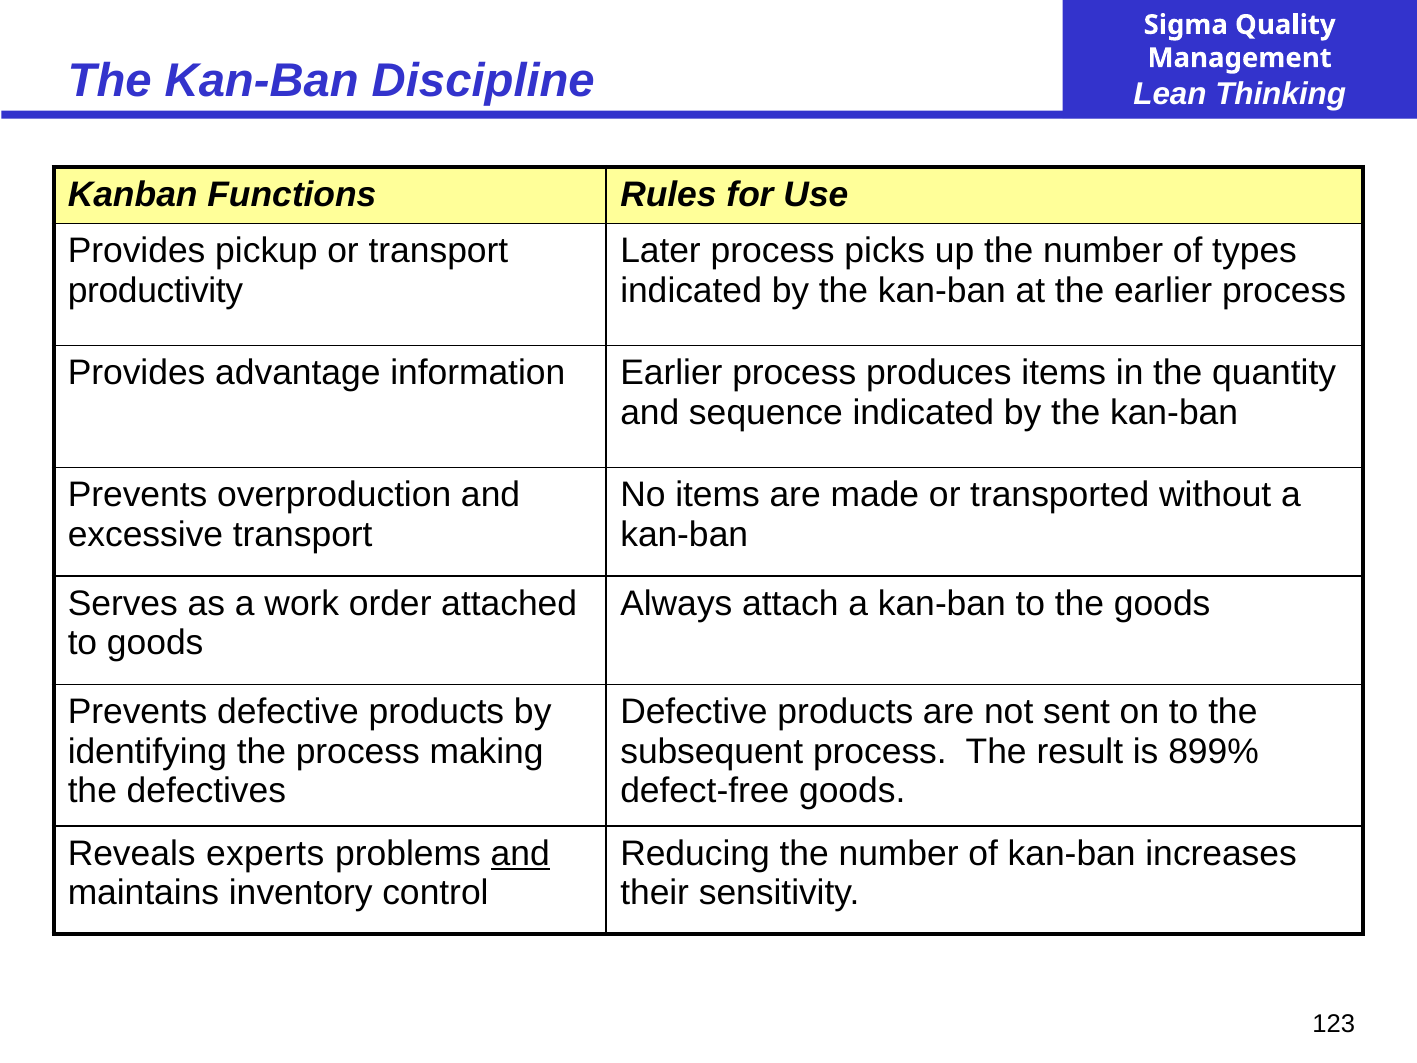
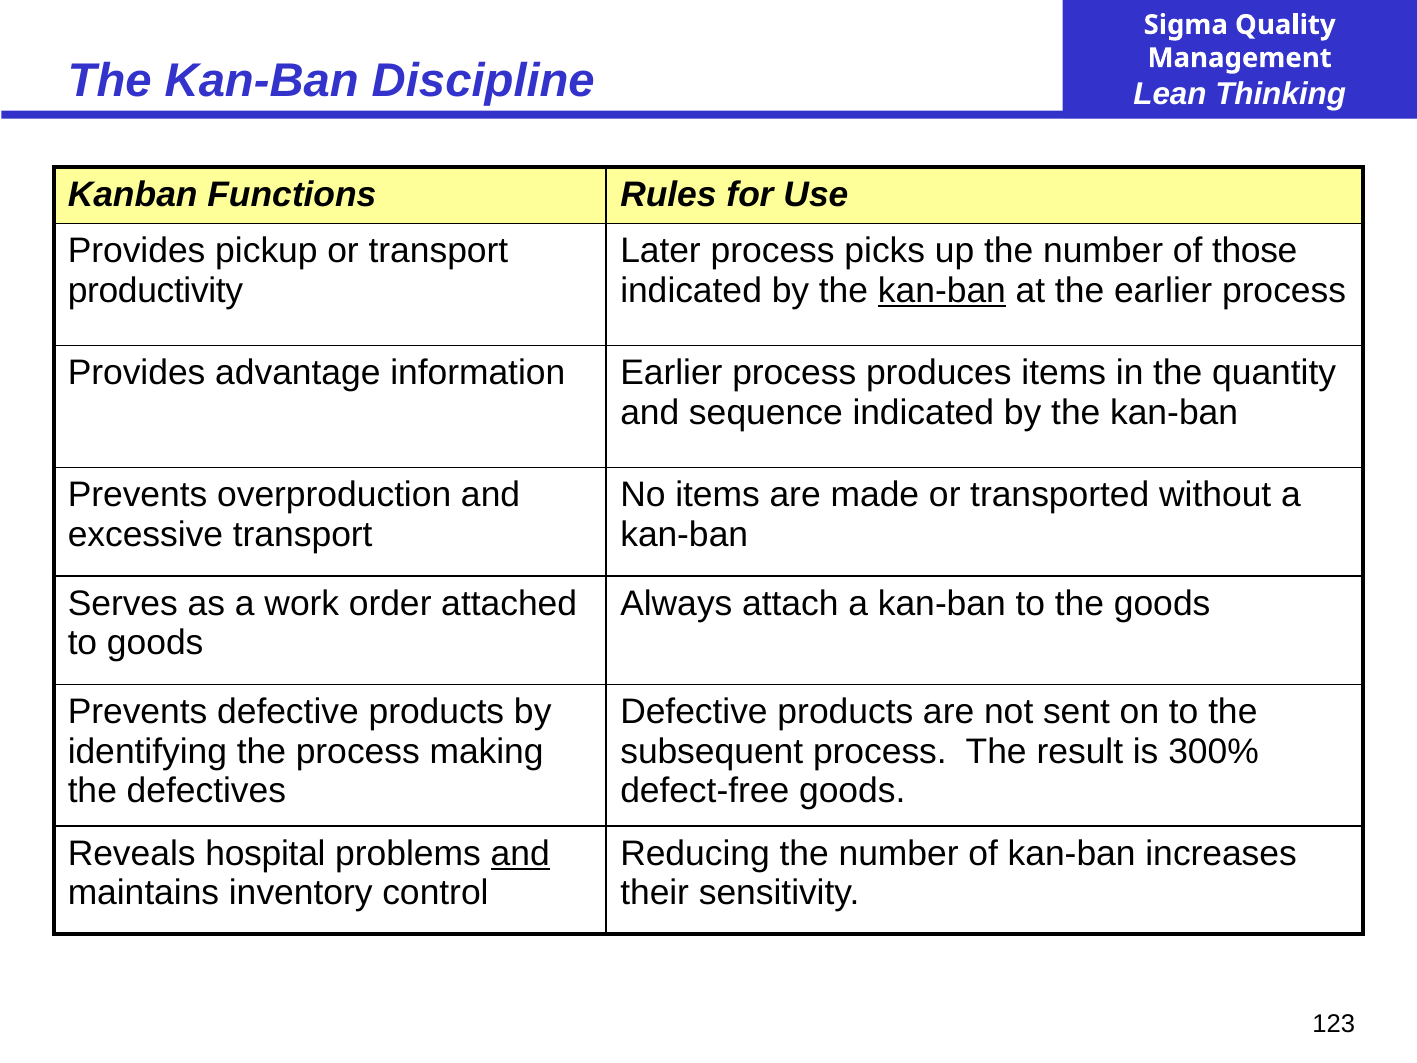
types: types -> those (1255, 251)
kan-ban underline: none -> present (942, 291)
899%: 899% -> 300% (1214, 751)
experts: experts -> hospital (265, 853)
